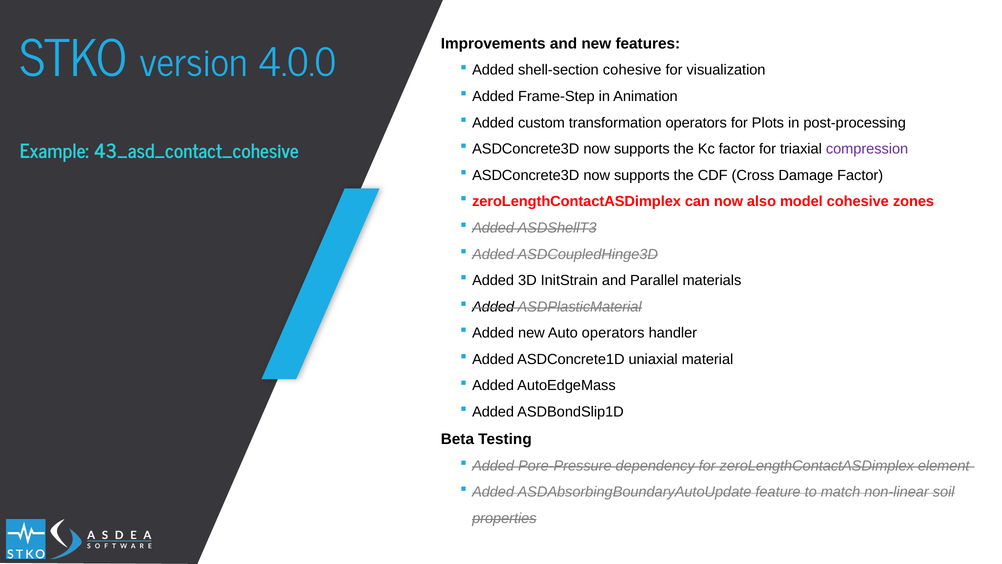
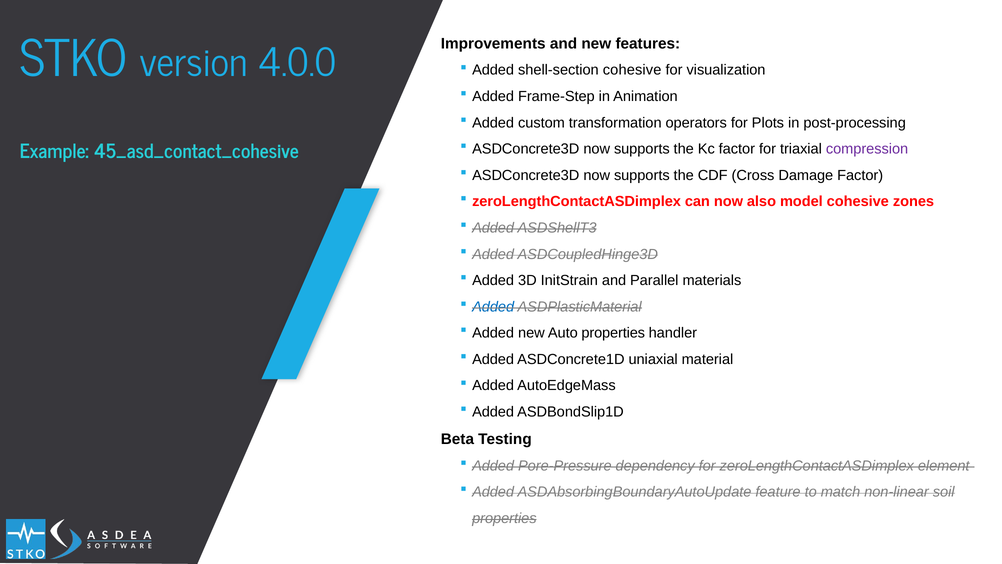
43_asd_contact_cohesive: 43_asd_contact_cohesive -> 45_asd_contact_cohesive (196, 152)
Added colour: black -> blue (493, 307)
Auto operators: operators -> properties (613, 333)
